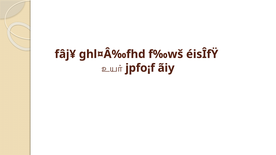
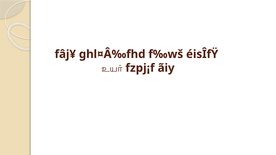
jpfo¡f: jpfo¡f -> fzpj¡f (140, 68)
